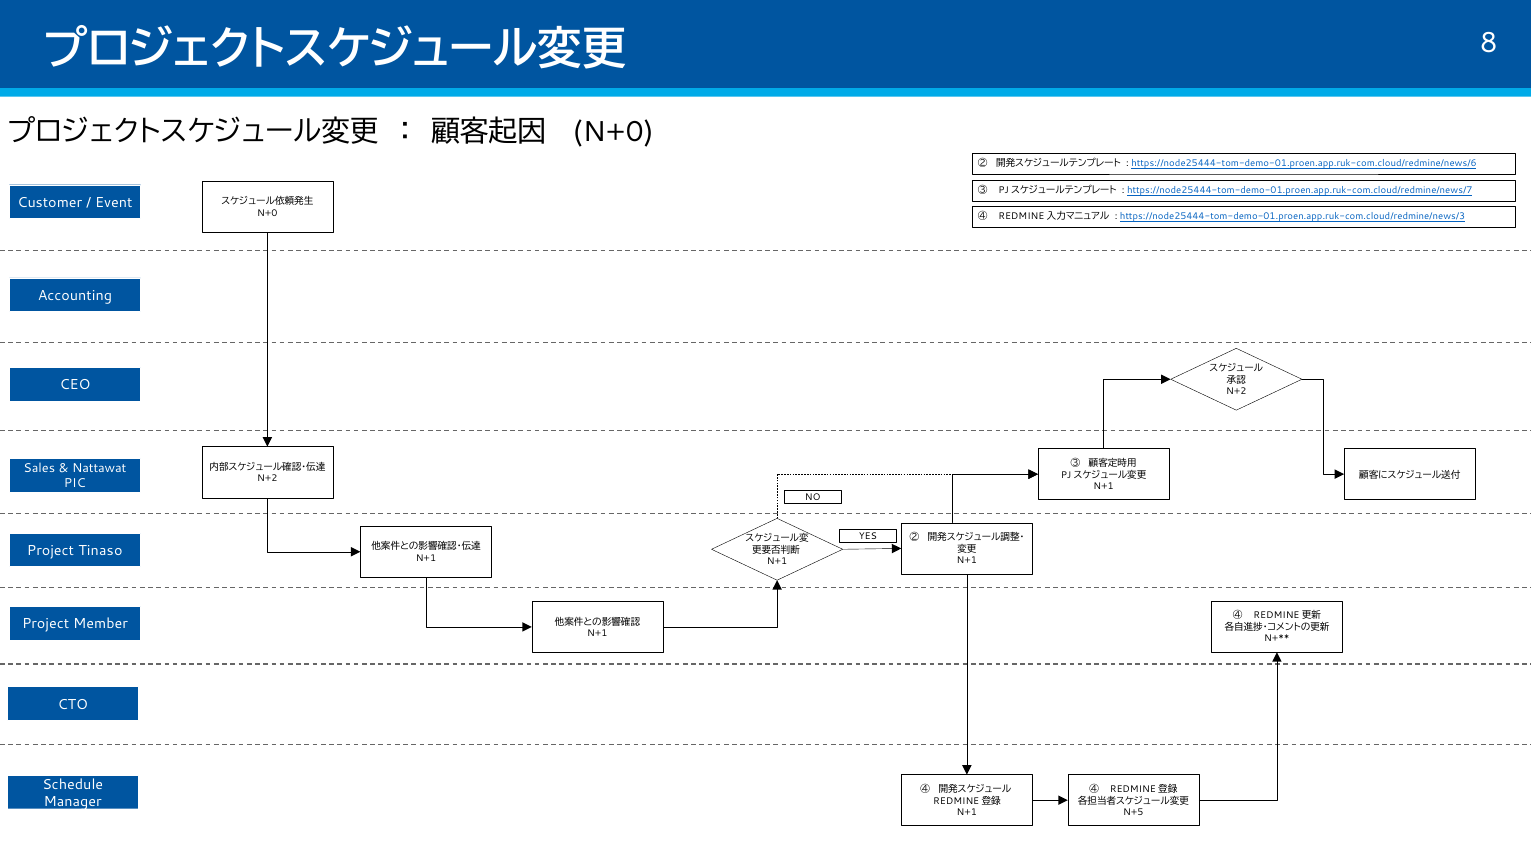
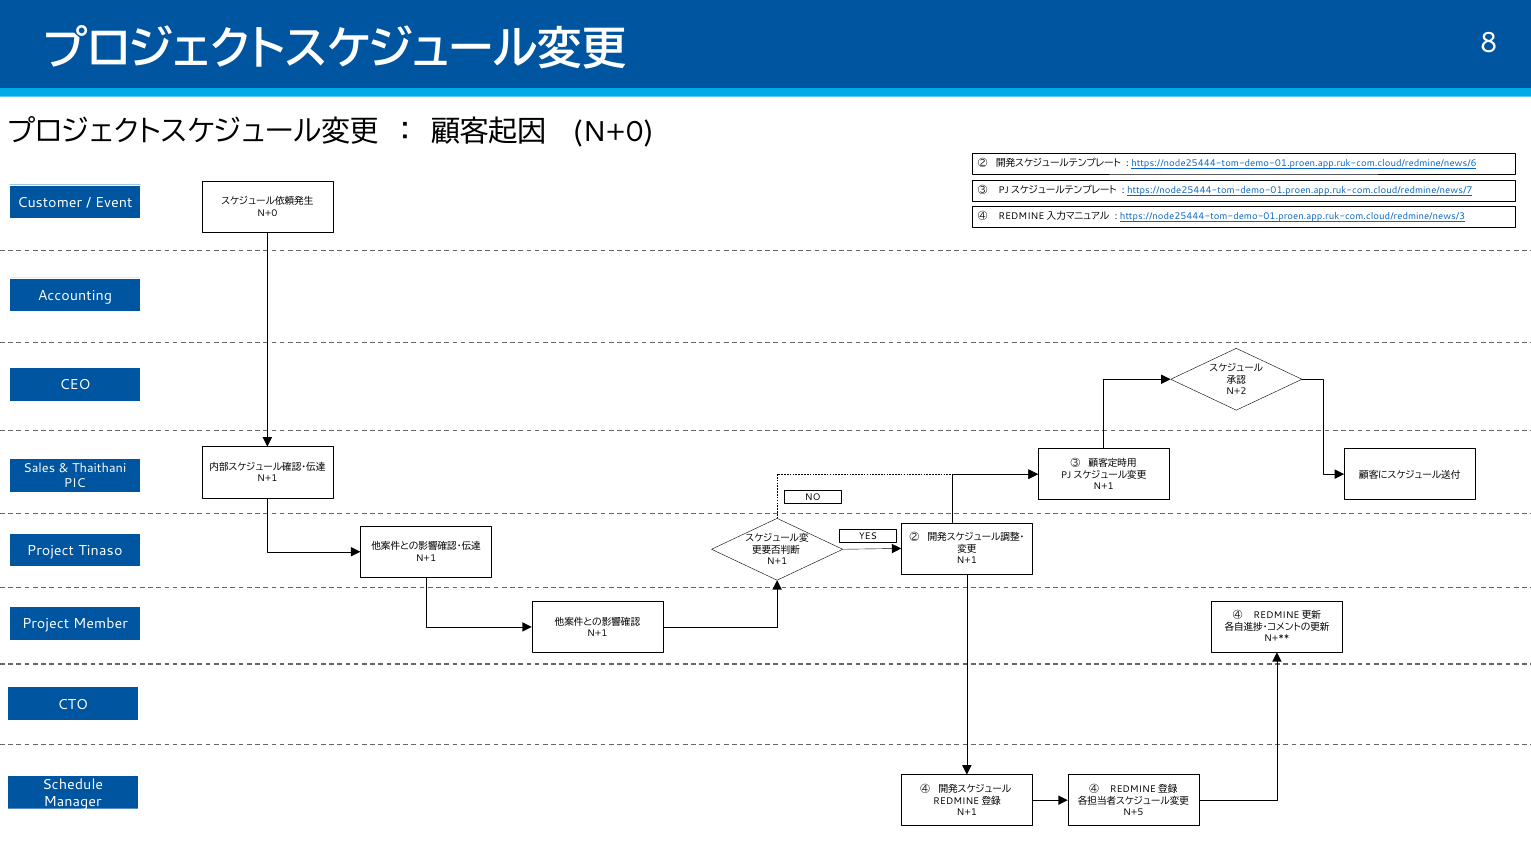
Nattawat: Nattawat -> Thaithani (99, 469)
N+2: N+2 -> N+1 (267, 479)
